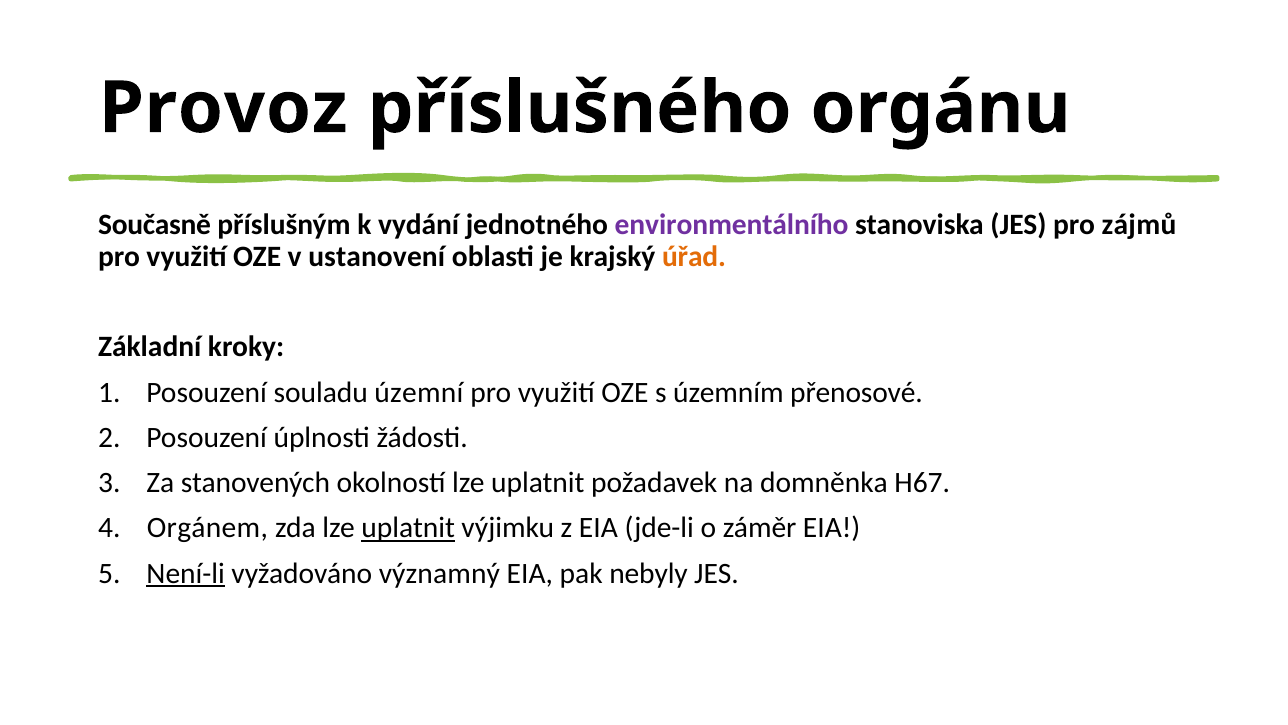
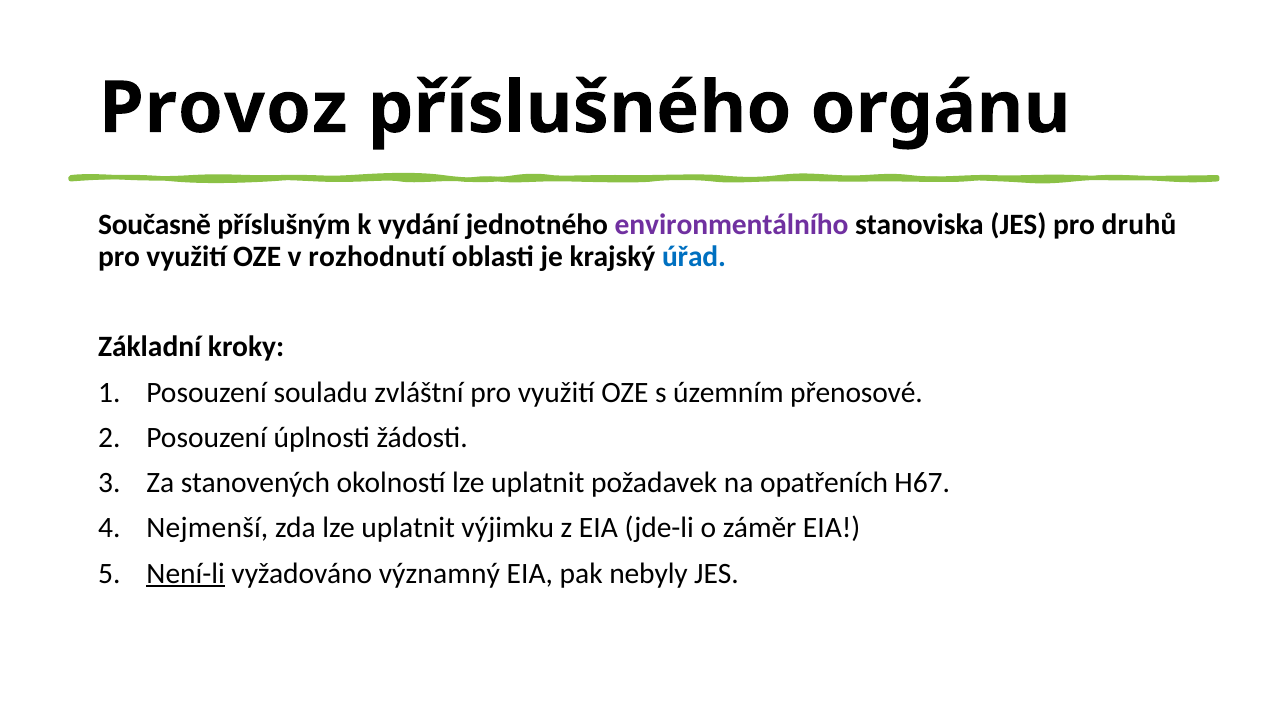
zájmů: zájmů -> druhů (1139, 224)
ustanovení: ustanovení -> rozhodnutí (377, 256)
úřad colour: orange -> blue (694, 256)
územní: územní -> zvláštní (419, 392)
domněnka: domněnka -> opatřeních (824, 482)
Orgánem: Orgánem -> Nejmenší (207, 528)
uplatnit underline: present -> none (408, 528)
